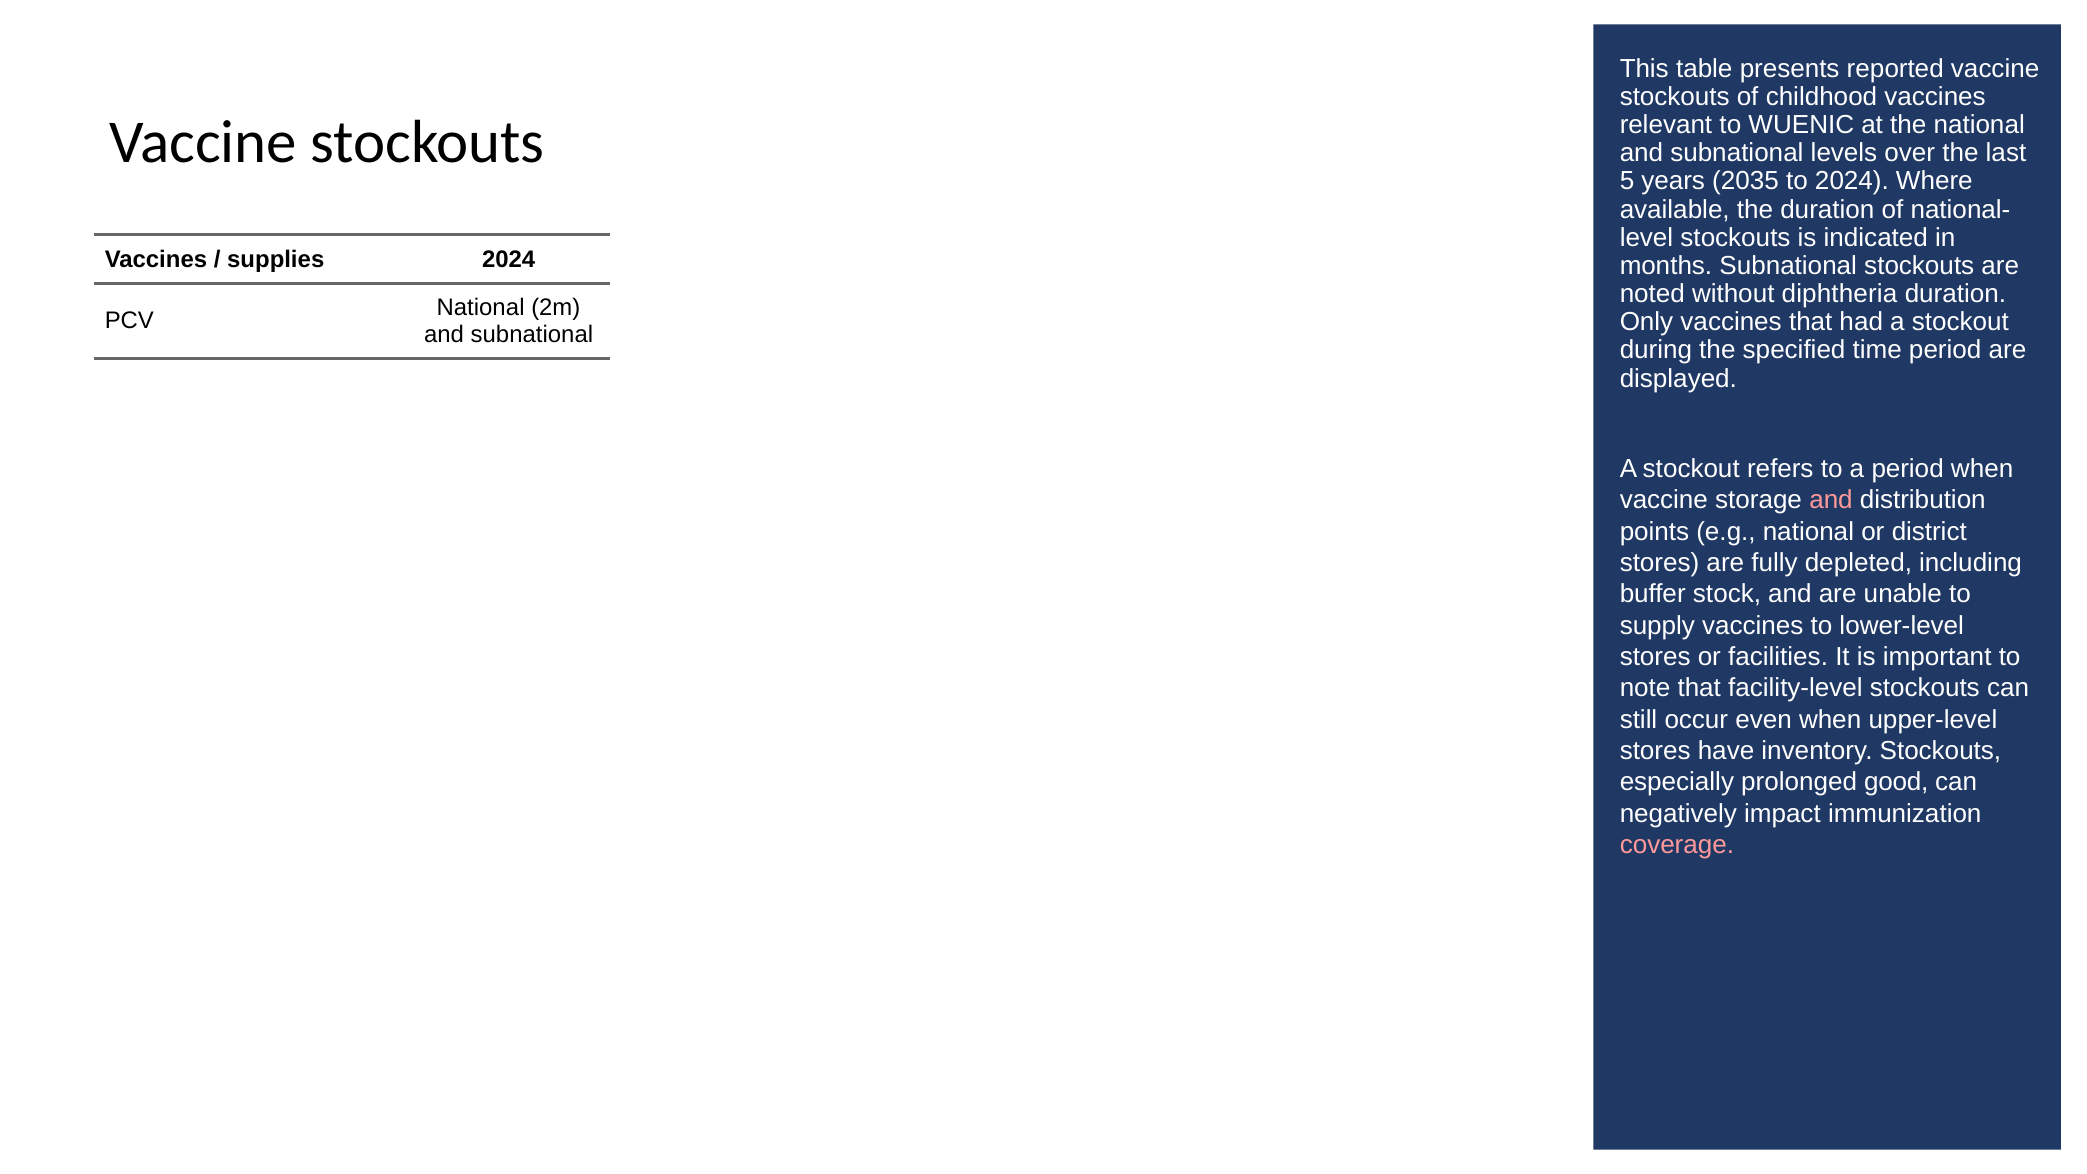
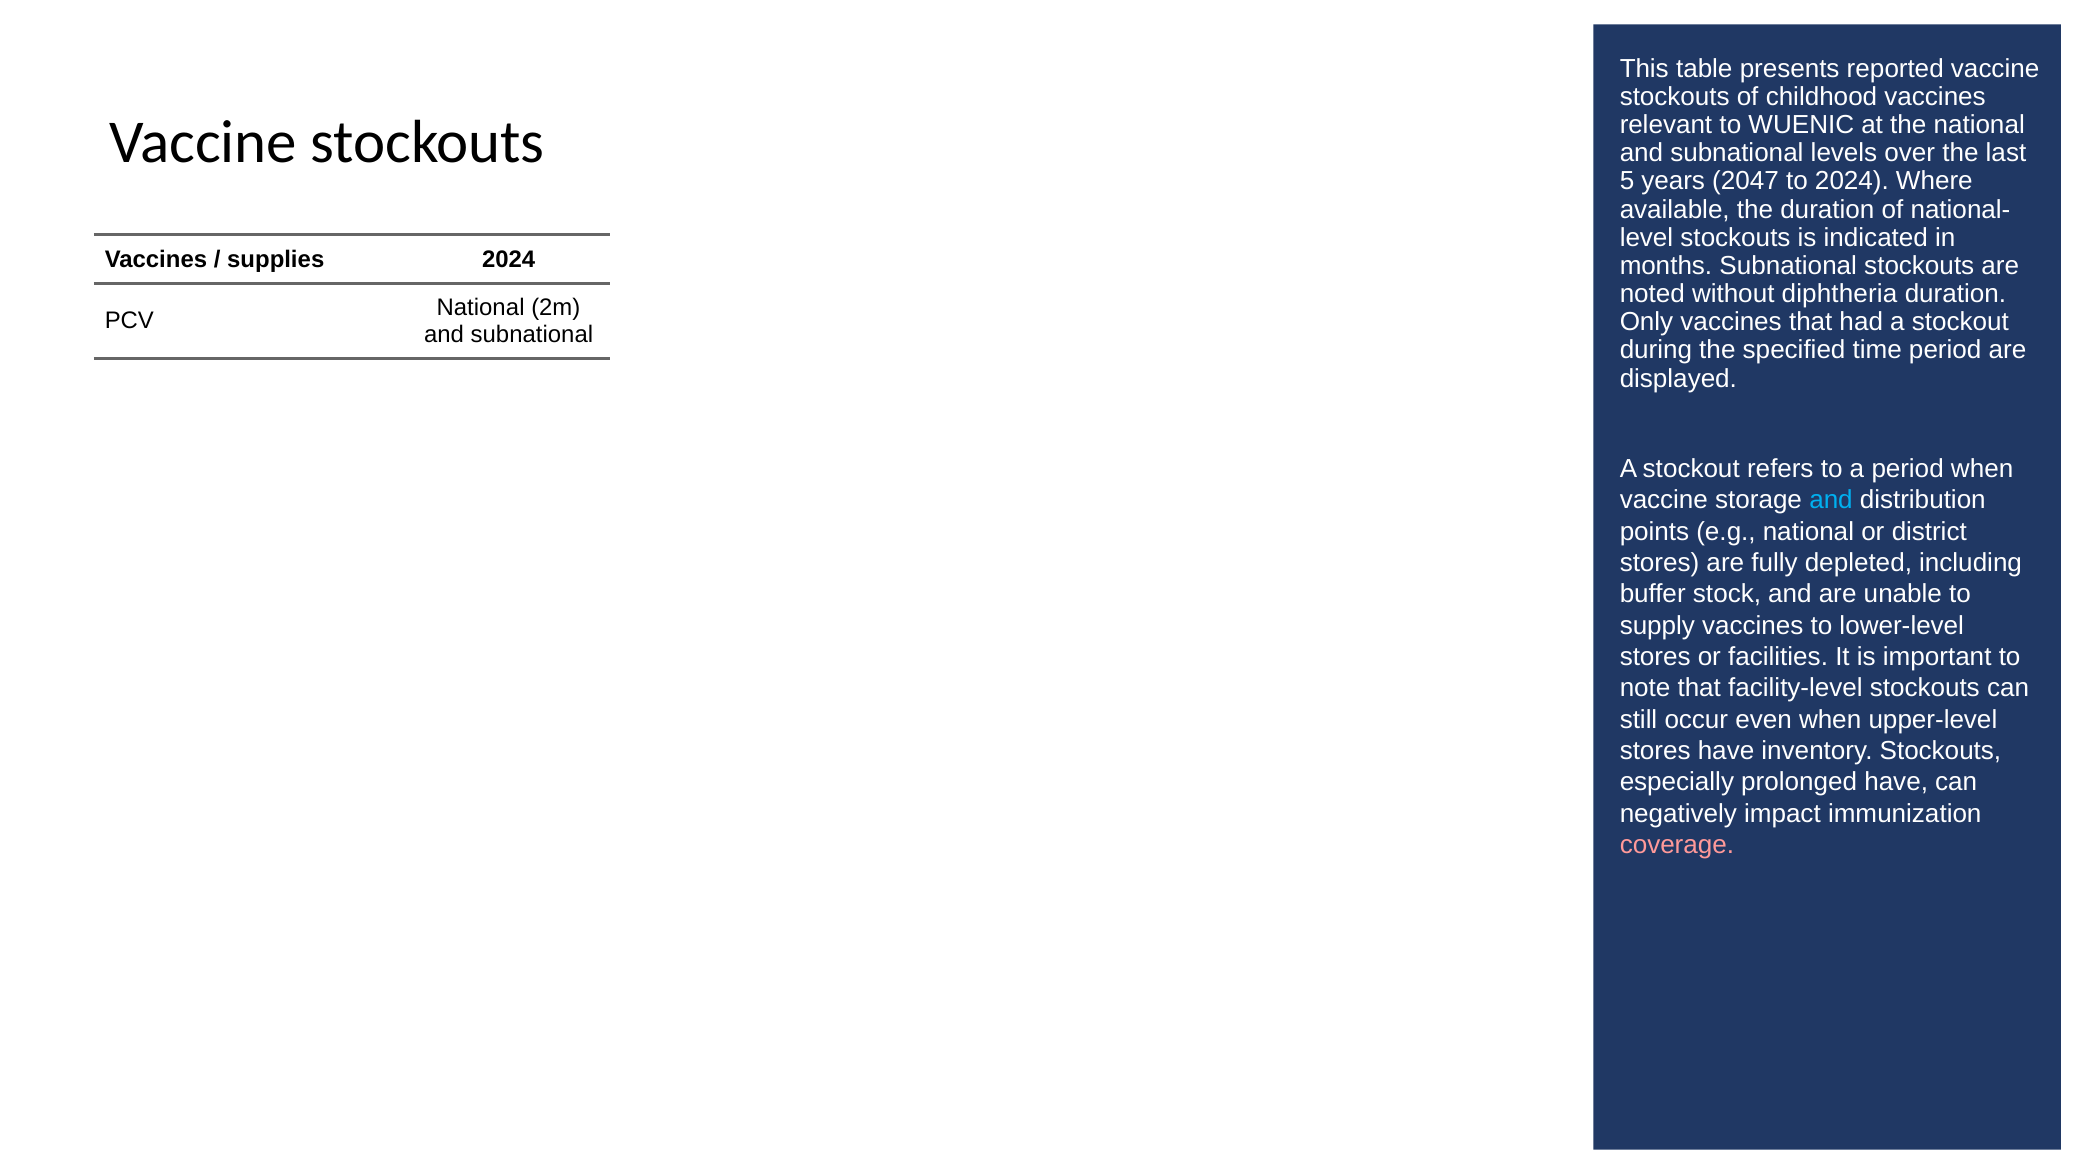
2035: 2035 -> 2047 (1746, 181)
and colour: pink -> light blue (1831, 500)
prolonged good: good -> have (1896, 782)
